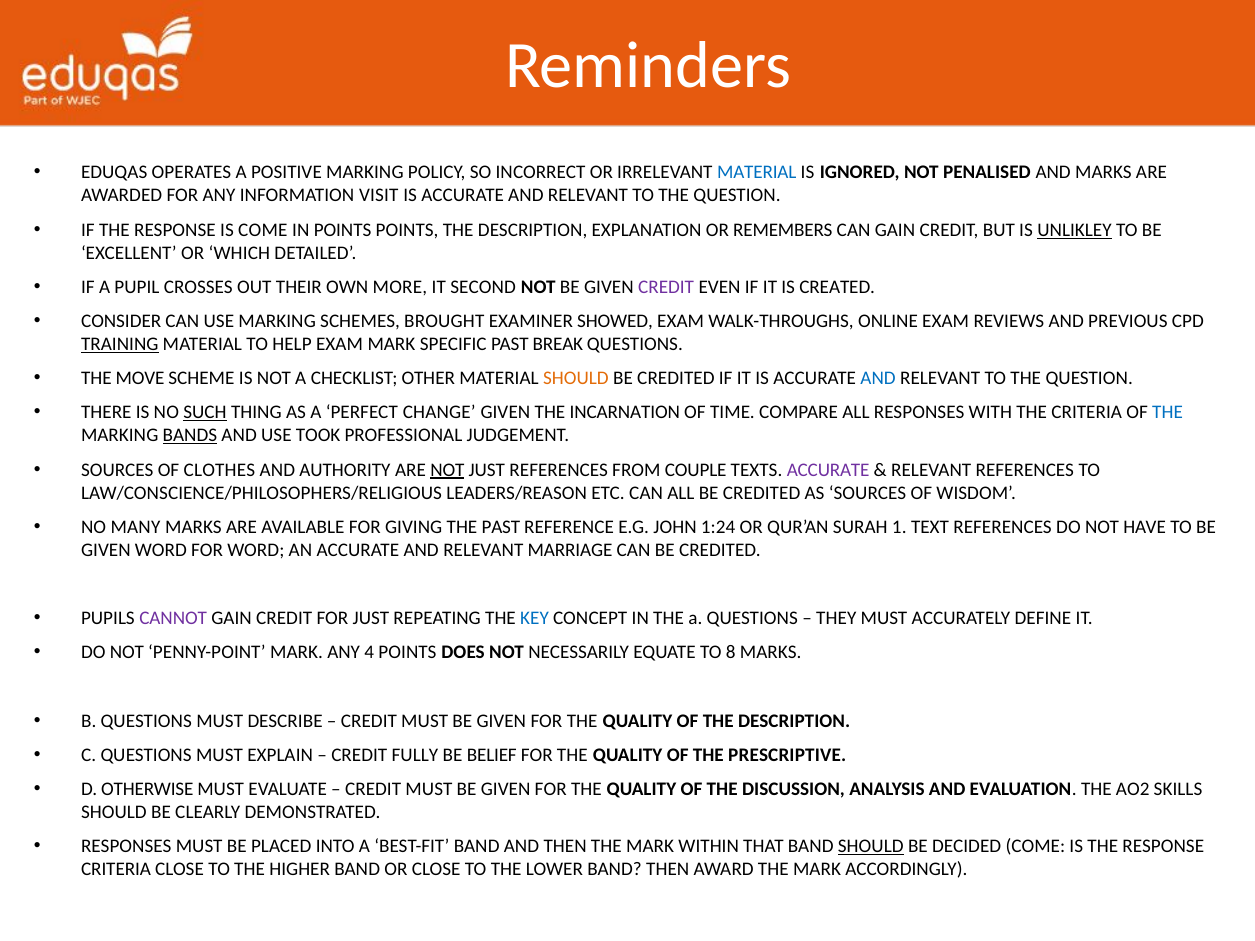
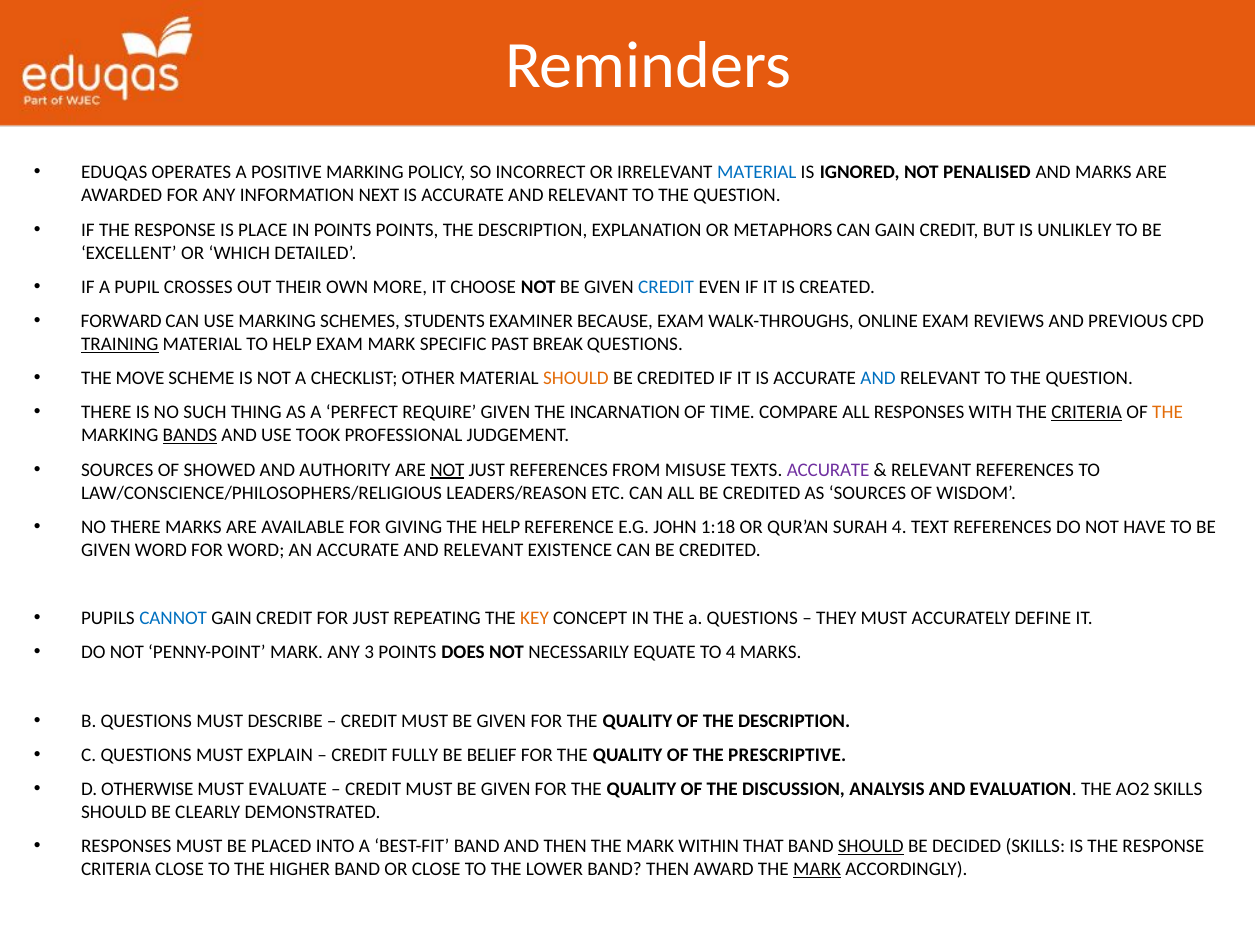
VISIT: VISIT -> NEXT (379, 196)
IS COME: COME -> PLACE (263, 230)
REMEMBERS: REMEMBERS -> METAPHORS (783, 230)
UNLIKLEY underline: present -> none (1075, 230)
SECOND: SECOND -> CHOOSE (483, 287)
CREDIT colour: purple -> blue (666, 287)
CONSIDER: CONSIDER -> FORWARD (121, 321)
BROUGHT: BROUGHT -> STUDENTS (444, 321)
SHOWED: SHOWED -> BECAUSE (615, 321)
SUCH underline: present -> none (205, 413)
CHANGE: CHANGE -> REQUIRE (439, 413)
CRITERIA underline: none -> present (1087, 413)
THE colour: blue -> orange (1168, 413)
CLOTHES: CLOTHES -> SHOWED (220, 470)
COUPLE: COUPLE -> MISUSE (696, 470)
NO MANY: MANY -> THERE (136, 527)
THE PAST: PAST -> HELP (501, 527)
1:24: 1:24 -> 1:18 (718, 527)
SURAH 1: 1 -> 4 (899, 527)
MARRIAGE: MARRIAGE -> EXISTENCE (570, 550)
CANNOT colour: purple -> blue (173, 619)
KEY colour: blue -> orange (535, 619)
4: 4 -> 3 (369, 653)
TO 8: 8 -> 4 (731, 653)
DECIDED COME: COME -> SKILLS (1035, 847)
MARK underline: none -> present (817, 870)
